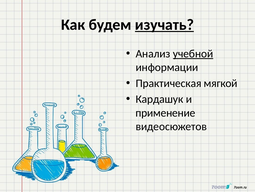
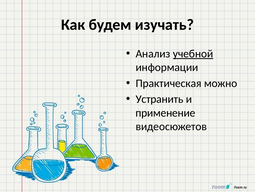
изучать underline: present -> none (164, 25)
мягкой: мягкой -> можно (221, 83)
Кардашук: Кардашук -> Устранить (159, 99)
